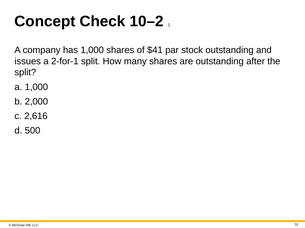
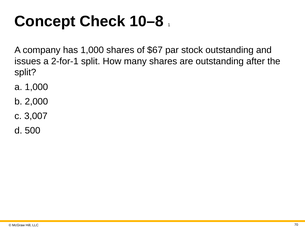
10–2: 10–2 -> 10–8 (147, 21)
$41: $41 -> $67 (155, 50)
2,616: 2,616 -> 3,007 (36, 116)
